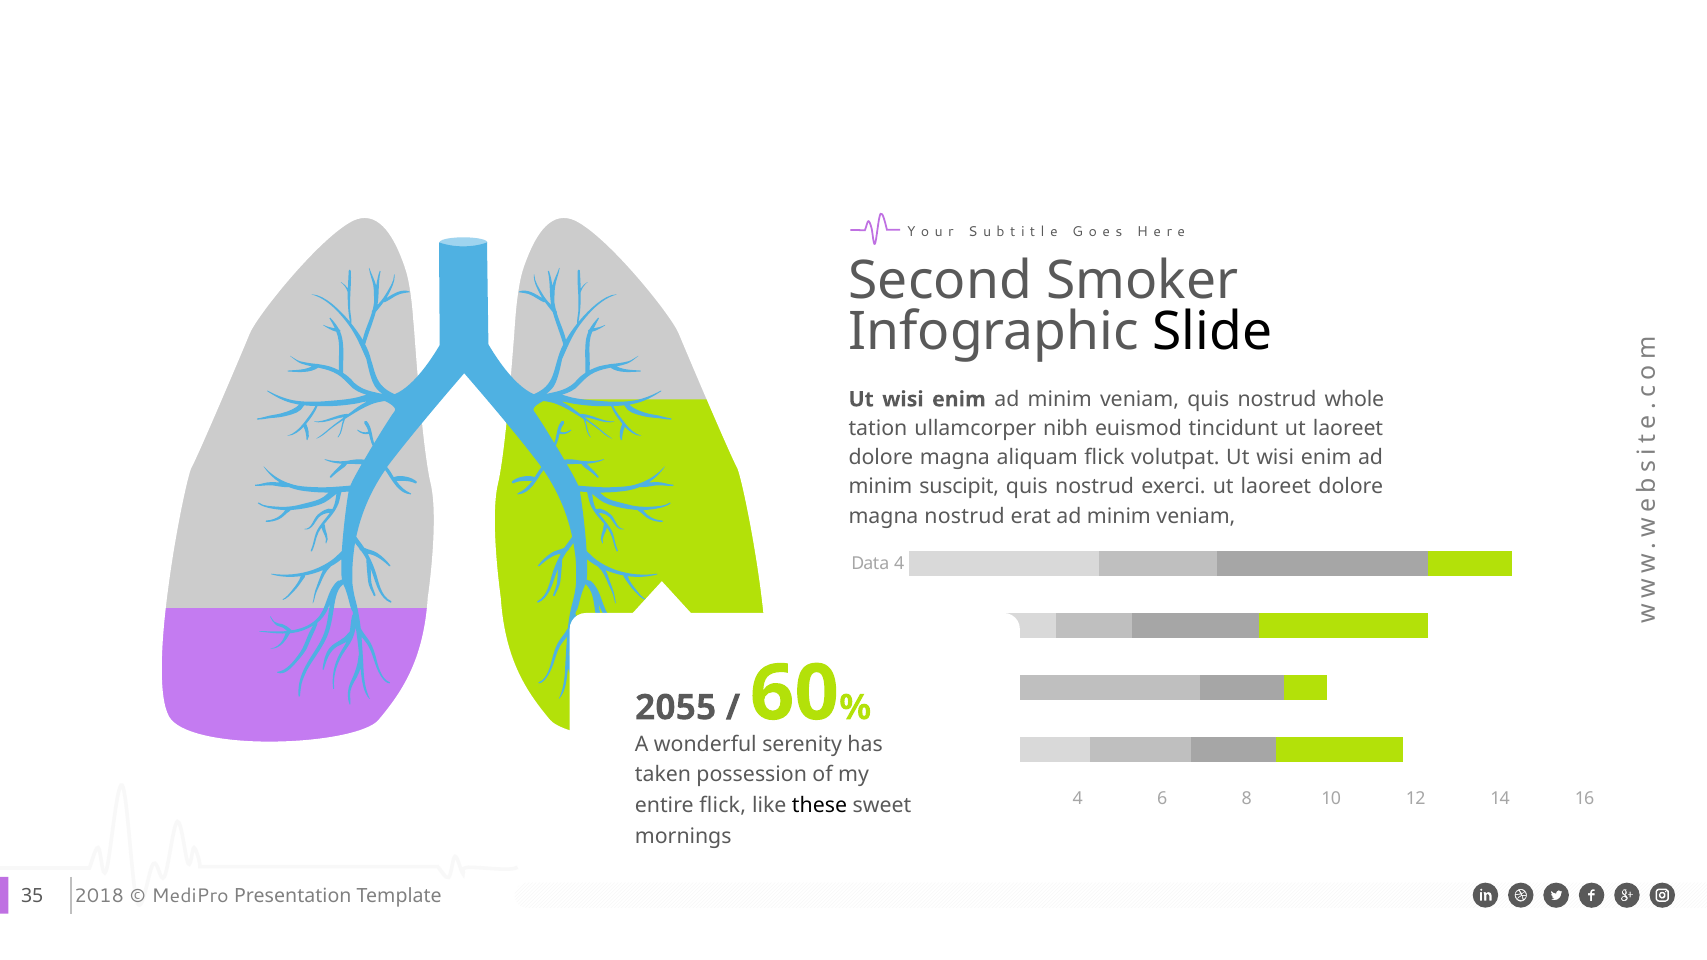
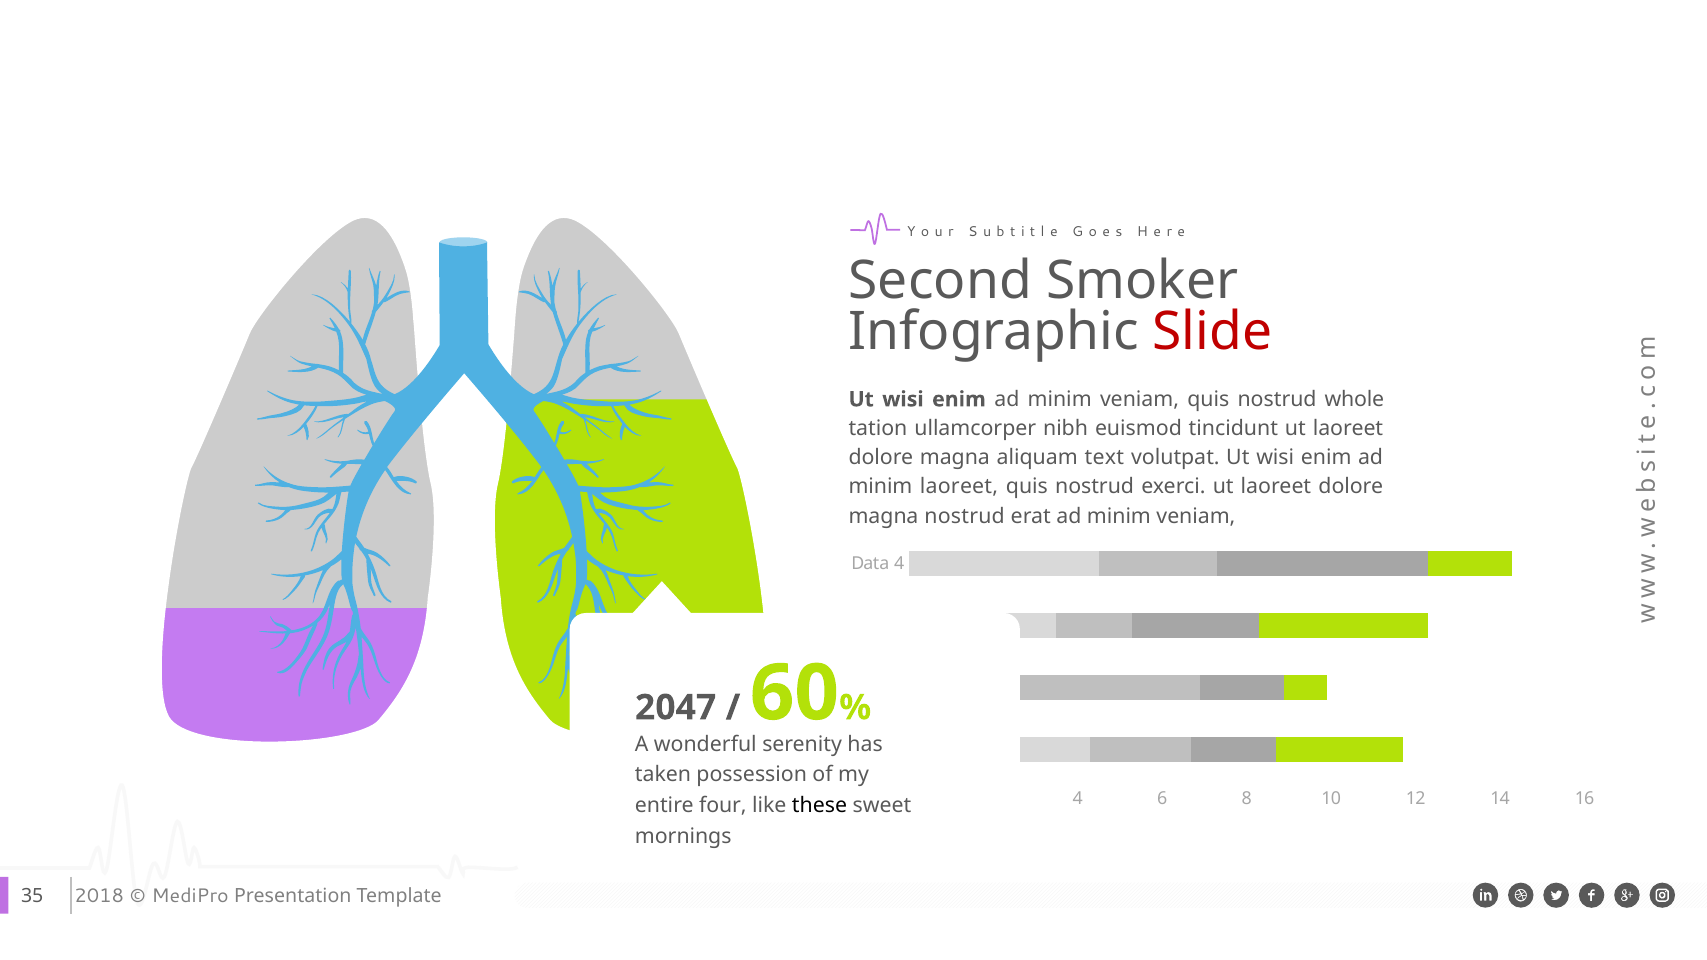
Slide colour: black -> red (1212, 332)
aliquam flick: flick -> text (1104, 458)
minim suscipit: suscipit -> laoreet (959, 487)
2055: 2055 -> 2047 (676, 708)
entire flick: flick -> four (723, 806)
